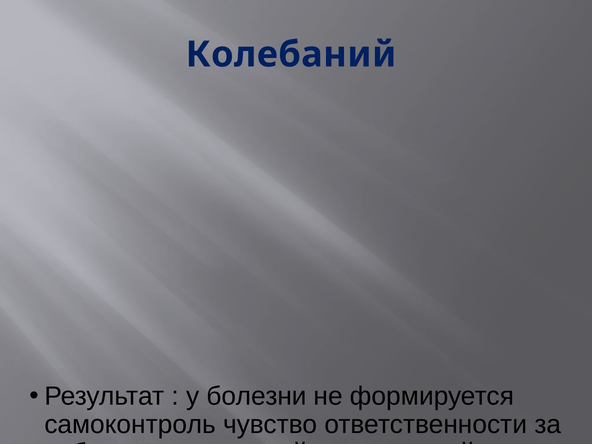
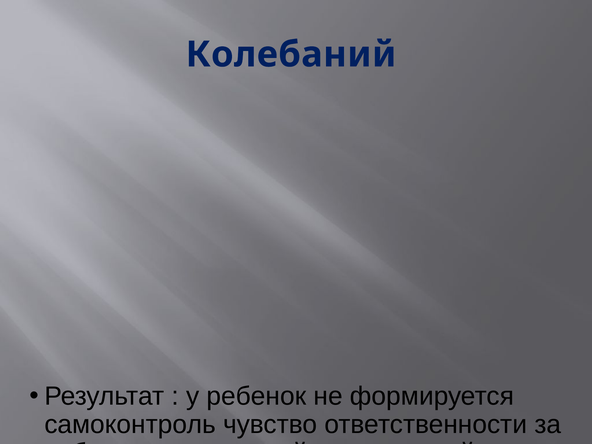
болезни: болезни -> ребенок (256, 396)
